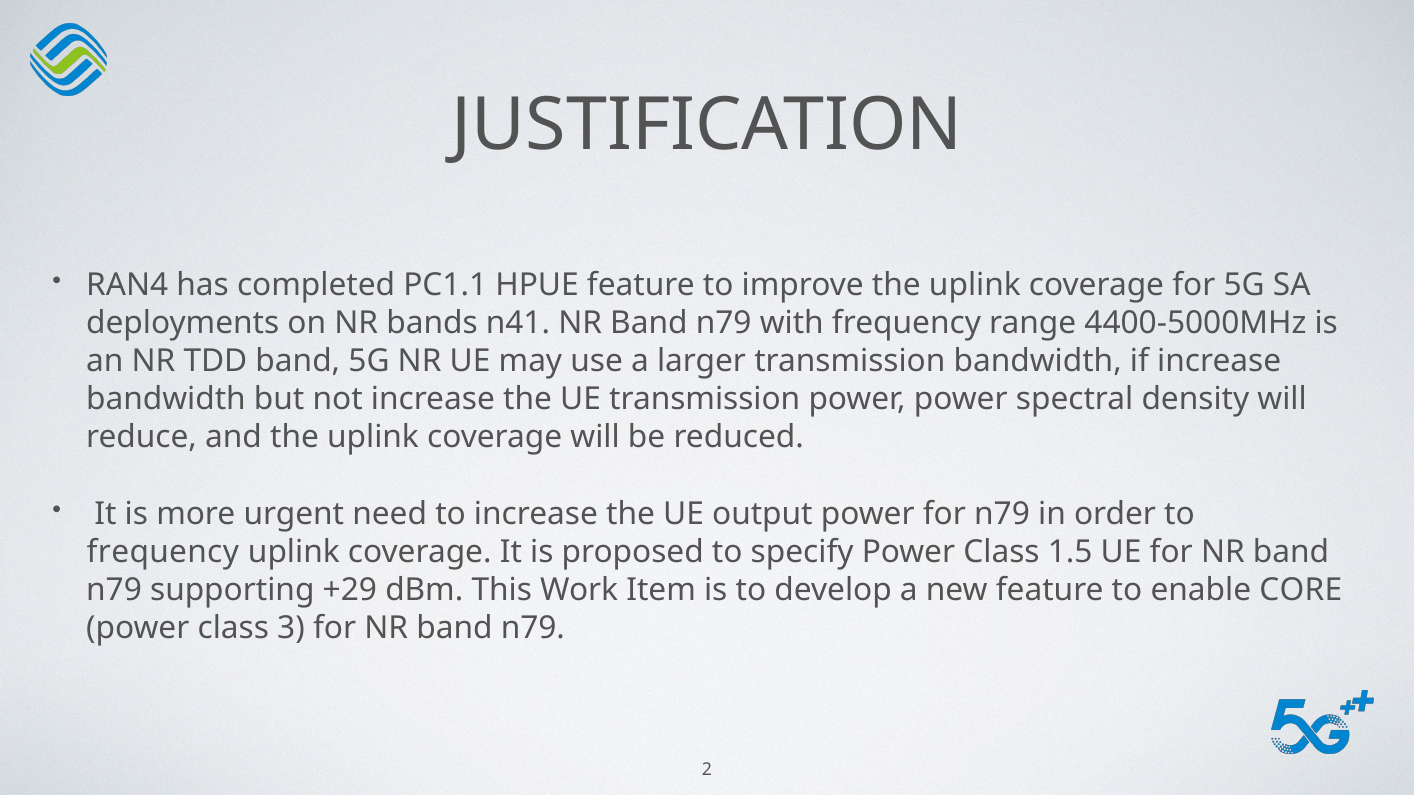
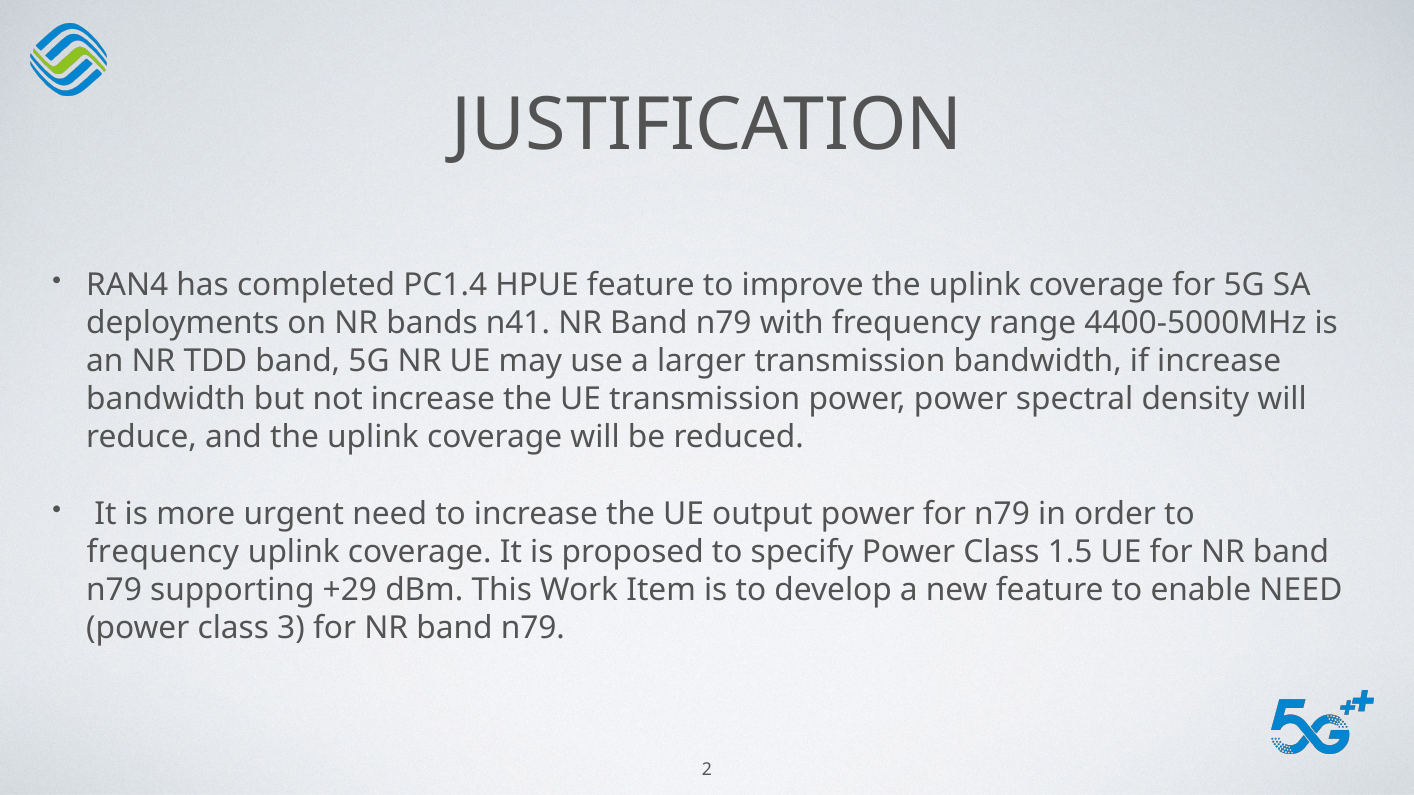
PC1.1: PC1.1 -> PC1.4 (445, 285)
enable CORE: CORE -> NEED (1301, 590)
